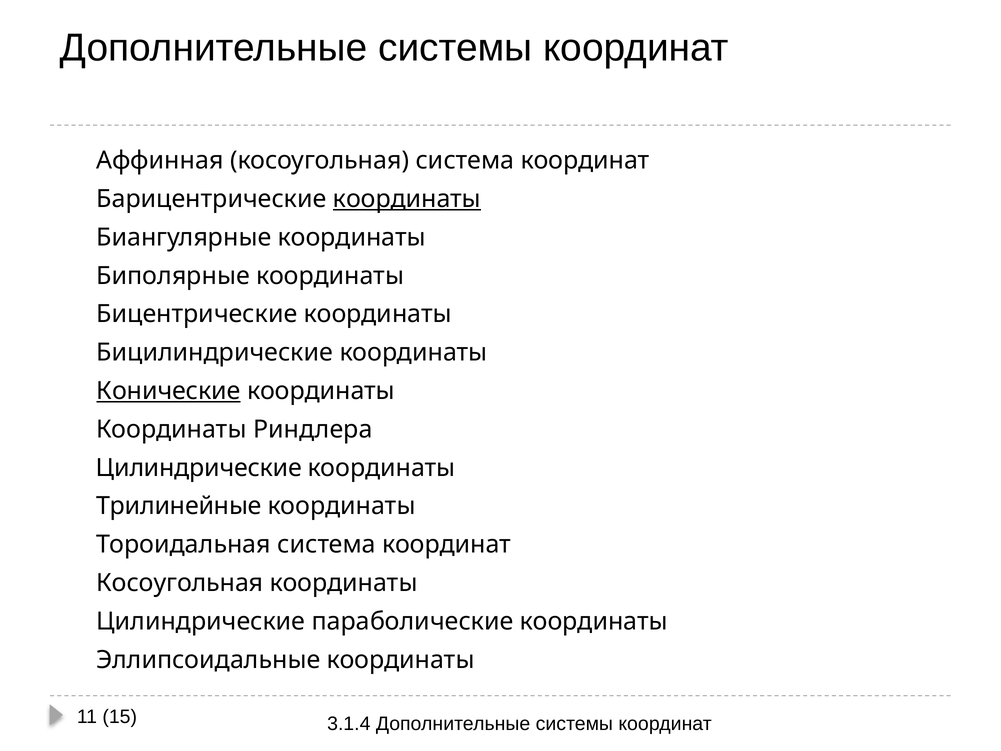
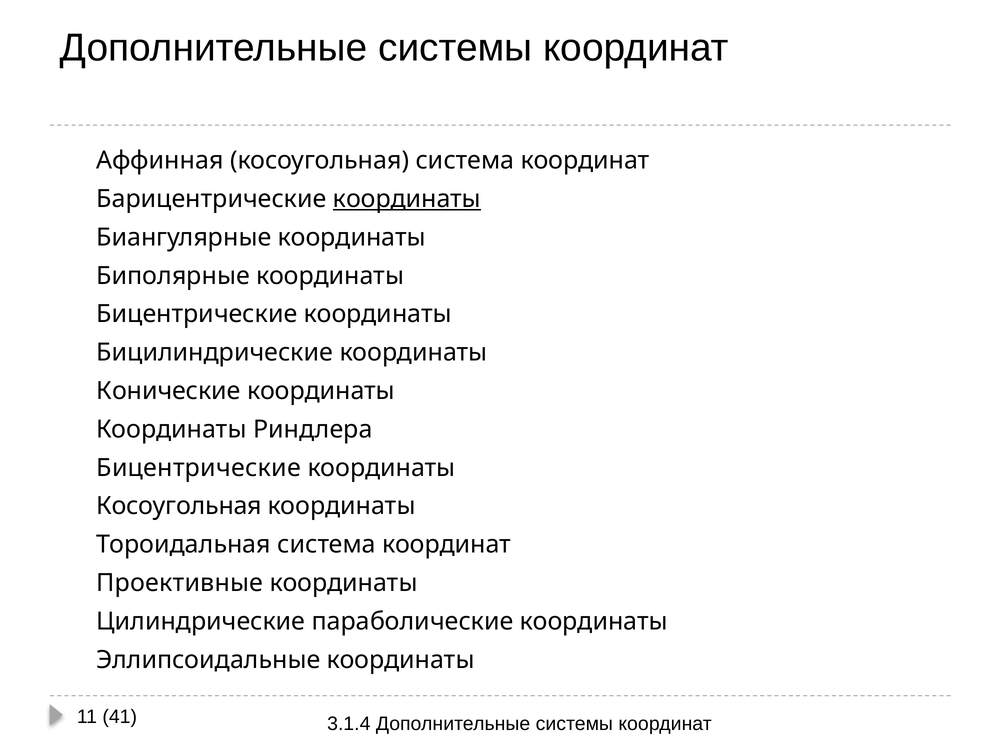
Конические underline: present -> none (169, 391)
Цилиндрические: Цилиндрические -> Бицентрические (199, 468)
Трилинейные: Трилинейные -> Косоугольная (179, 506)
Косоугольная: Косоугольная -> Проективные (180, 583)
15: 15 -> 41 (120, 717)
